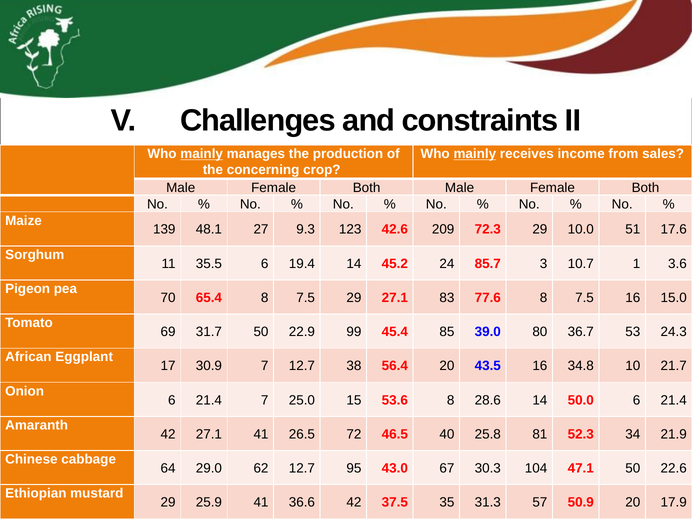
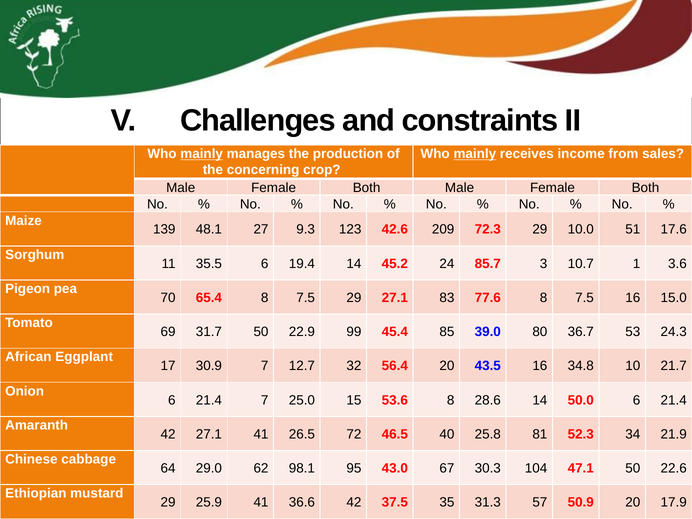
38: 38 -> 32 (354, 366)
62 12.7: 12.7 -> 98.1 (302, 468)
